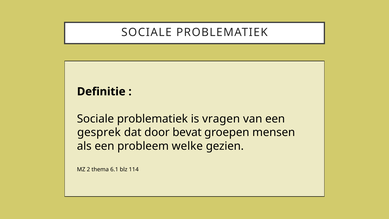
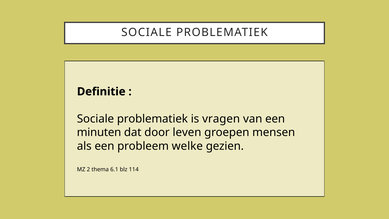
gesprek: gesprek -> minuten (99, 132)
bevat: bevat -> leven (187, 132)
